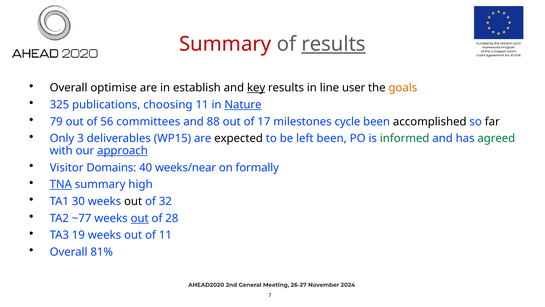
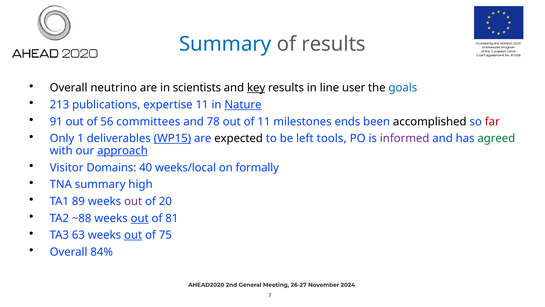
Summary colour: red -> blue (225, 44)
results underline: present -> none (334, 44)
optimise: optimise -> neutrino (114, 88)
establish: establish -> scientists (197, 88)
goals colour: orange -> blue (403, 88)
325: 325 -> 213 (59, 105)
choosing: choosing -> expertise (168, 105)
79: 79 -> 91 (56, 121)
88: 88 -> 78 (213, 121)
of 17: 17 -> 11 (264, 121)
cycle: cycle -> ends (347, 121)
far colour: black -> red (492, 121)
3: 3 -> 1 (81, 138)
WP15 underline: none -> present (172, 138)
left been: been -> tools (332, 138)
informed colour: green -> purple (405, 138)
weeks/near: weeks/near -> weeks/local (186, 167)
TNA underline: present -> none (61, 184)
30: 30 -> 89 (78, 201)
out colour: black -> purple (133, 201)
32: 32 -> 20 (165, 201)
~77: ~77 -> ~88 (82, 218)
28: 28 -> 81 (172, 218)
19: 19 -> 63 (78, 235)
out underline: none -> present (133, 235)
of 11: 11 -> 75 (165, 235)
81%: 81% -> 84% (102, 252)
